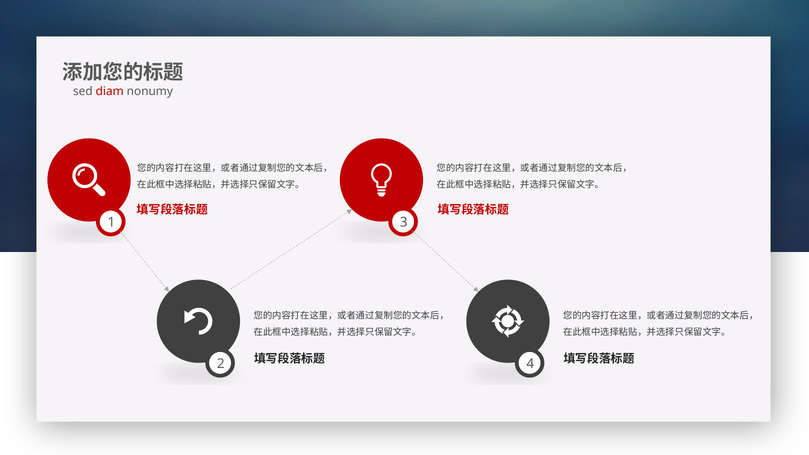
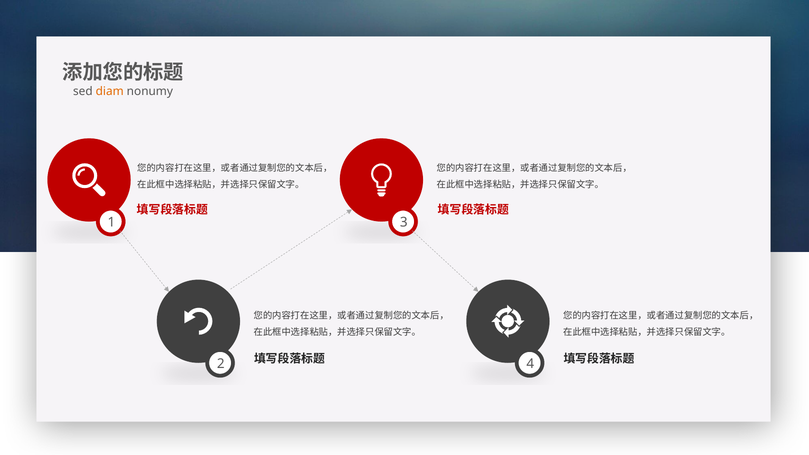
diam colour: red -> orange (110, 91)
